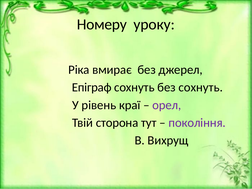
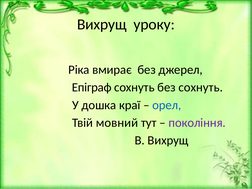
Номеру: Номеру -> Вихрущ (102, 24)
рівень: рівень -> дошка (99, 105)
орел colour: purple -> blue (167, 105)
сторона: сторона -> мовний (117, 123)
